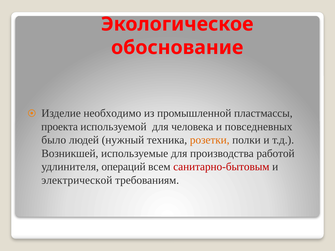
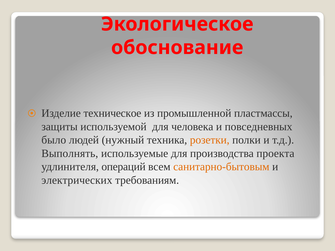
необходимо: необходимо -> техническое (112, 113)
проекта: проекта -> защиты (60, 127)
Возникшей: Возникшей -> Выполнять (70, 154)
работой: работой -> проекта (275, 154)
санитарно-бытовым colour: red -> orange (221, 167)
электрической: электрической -> электрических (77, 180)
